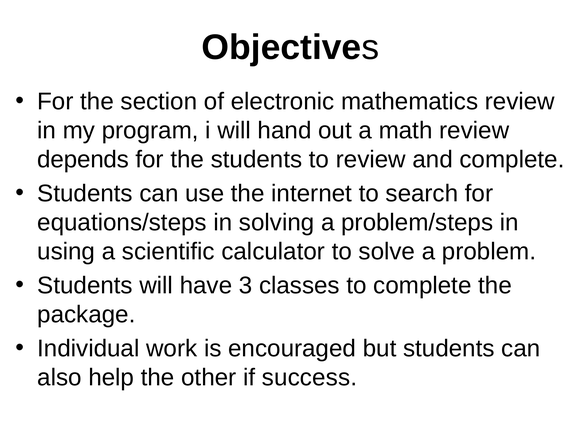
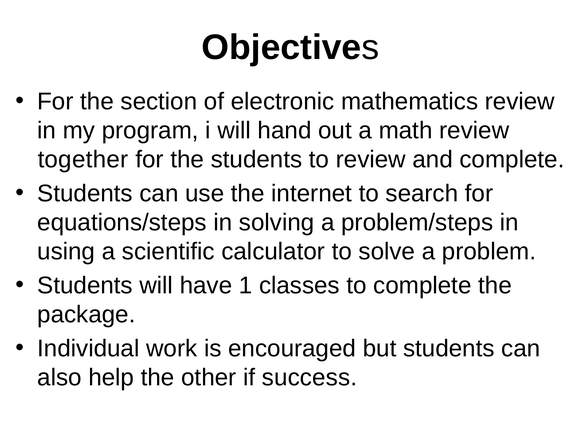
depends: depends -> together (83, 160)
3: 3 -> 1 (246, 285)
